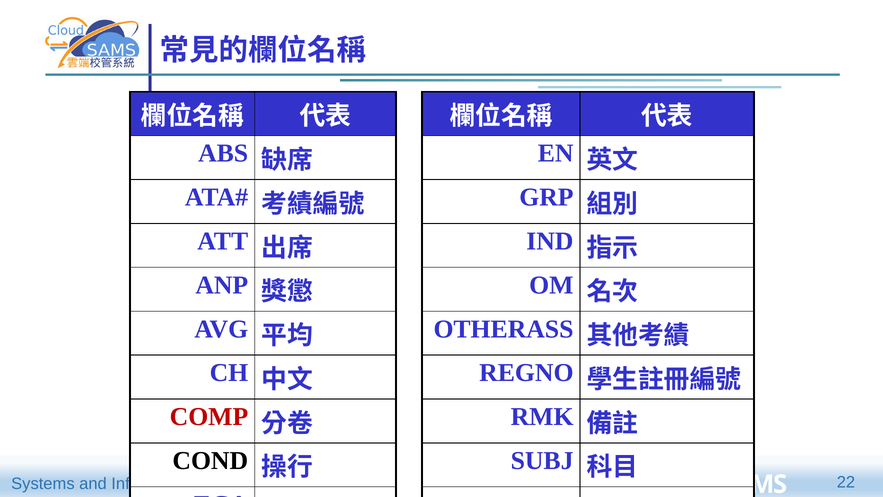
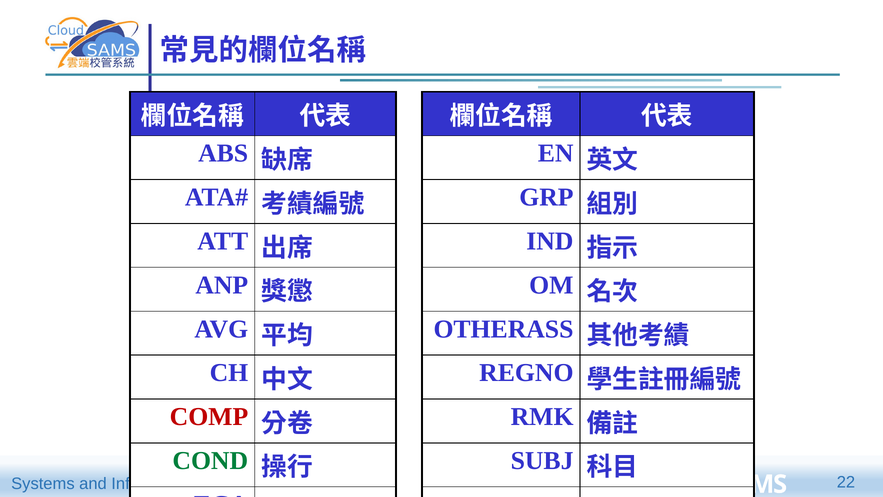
COND colour: black -> green (210, 460)
